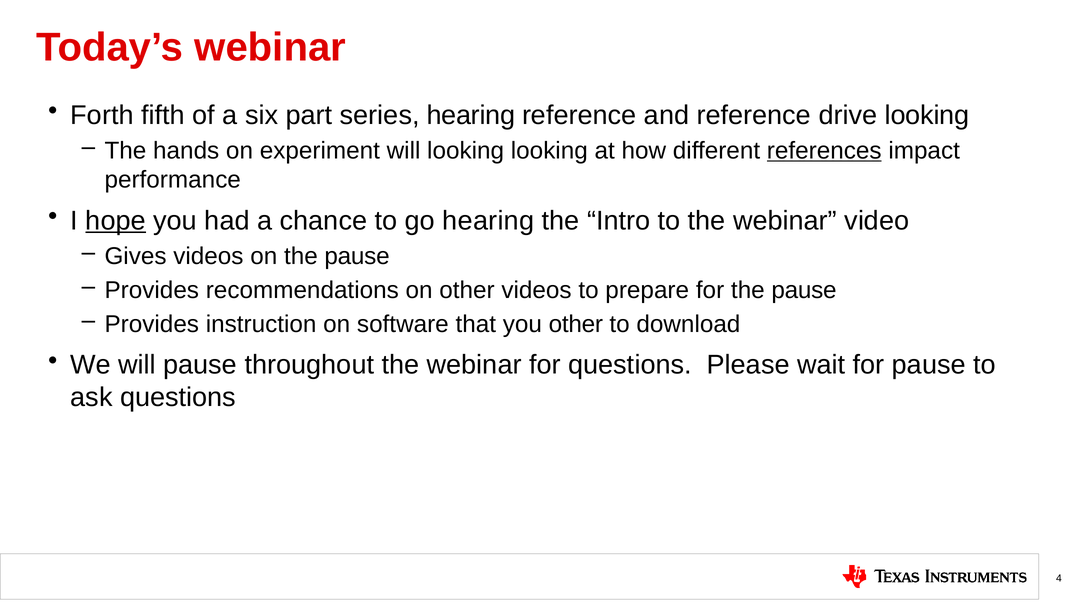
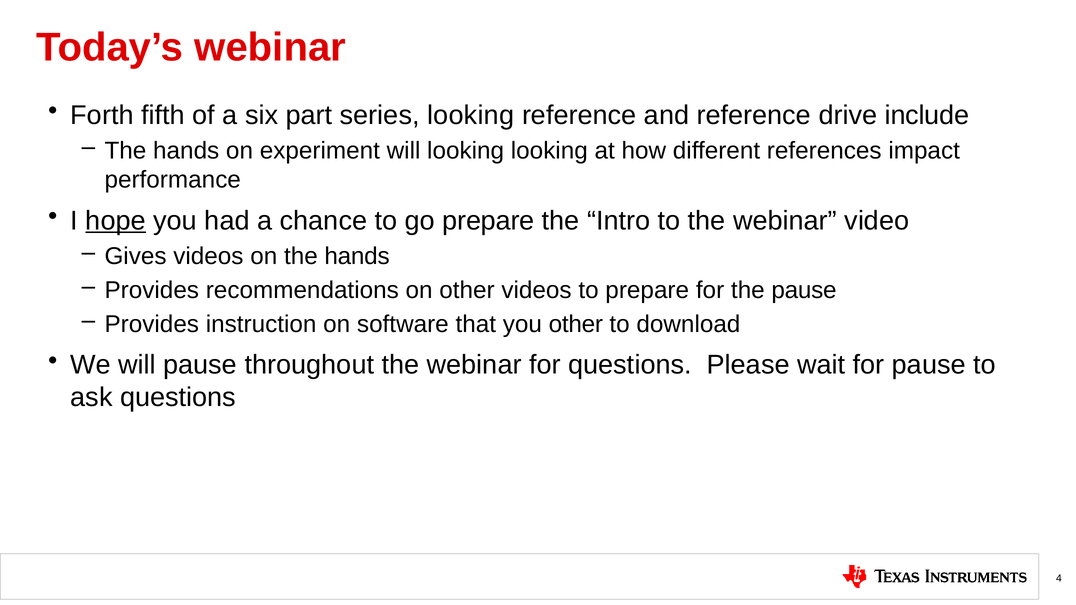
series hearing: hearing -> looking (471, 115)
drive looking: looking -> include (927, 115)
references underline: present -> none (824, 151)
go hearing: hearing -> prepare (488, 221)
on the pause: pause -> hands (357, 256)
